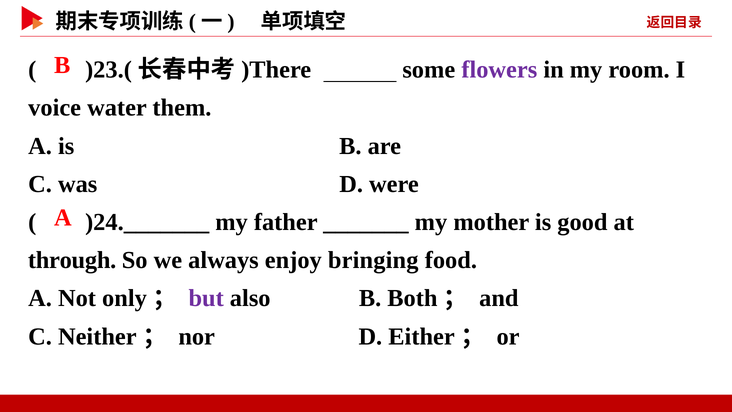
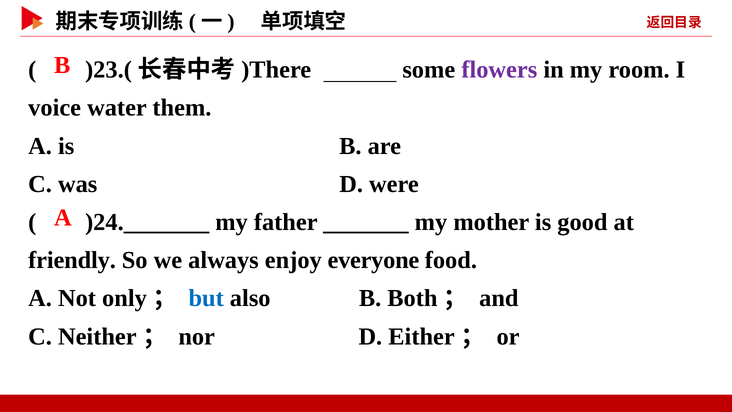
through: through -> friendly (72, 260)
bringing: bringing -> everyone (373, 260)
but colour: purple -> blue (206, 298)
